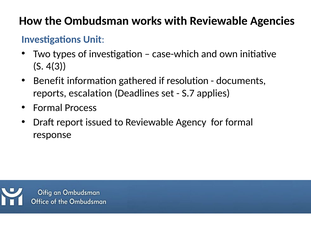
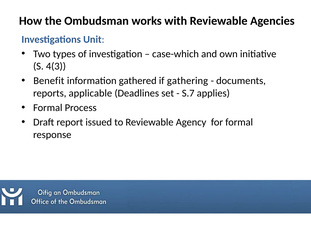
resolution: resolution -> gathering (188, 81)
escalation: escalation -> applicable (90, 93)
